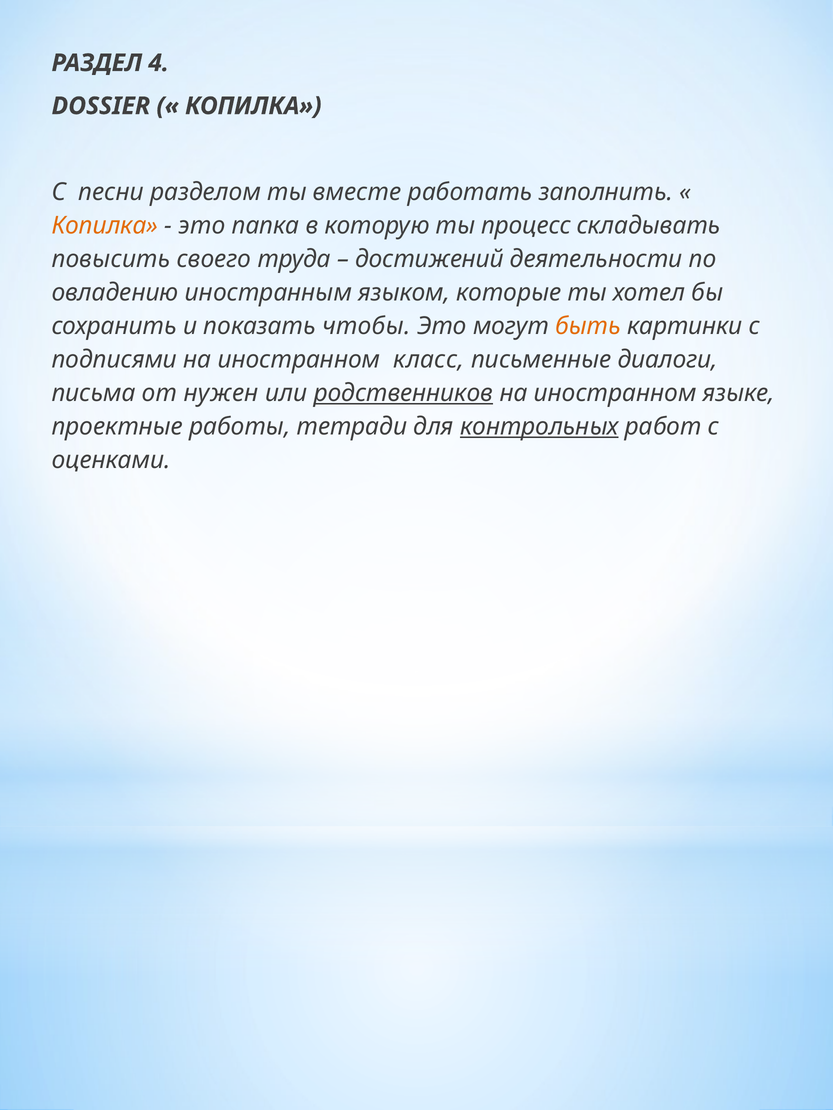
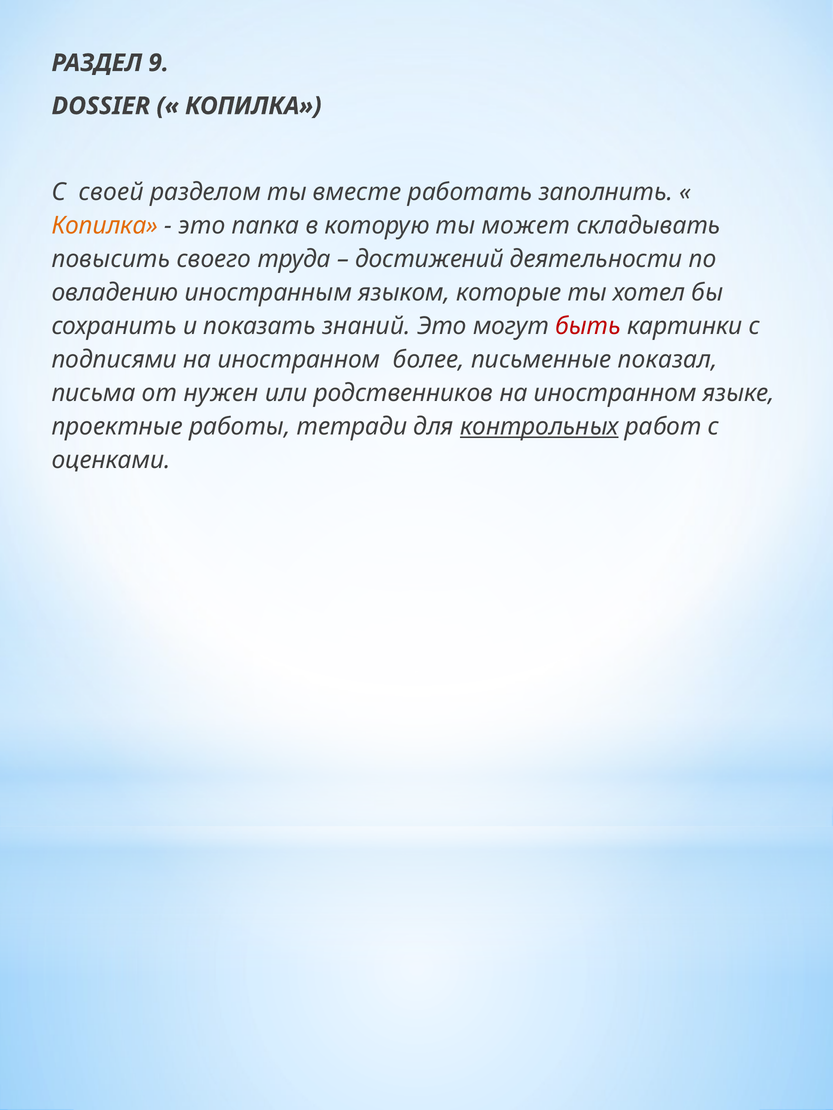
4: 4 -> 9 (159, 63)
песни: песни -> своей (111, 192)
процесс: процесс -> может (526, 226)
чтобы: чтобы -> знаний (366, 326)
быть colour: orange -> red (588, 326)
класс: класс -> более (429, 360)
диалоги: диалоги -> показал (668, 360)
родственников underline: present -> none (403, 393)
